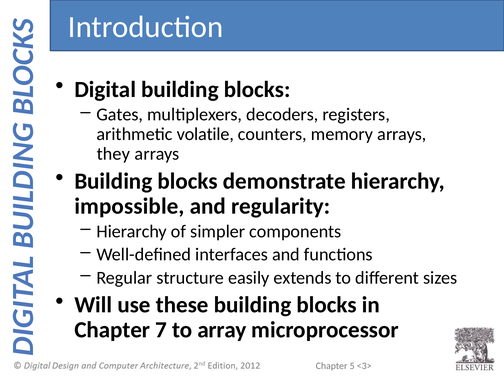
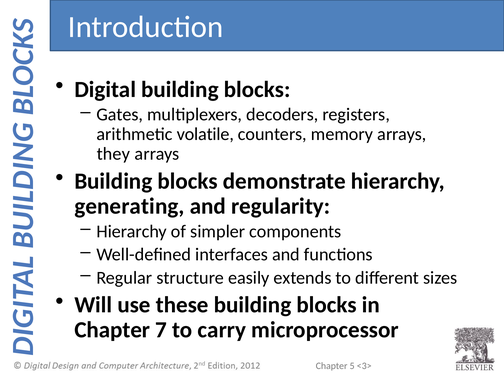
impossible: impossible -> generating (129, 206)
array: array -> carry (222, 330)
